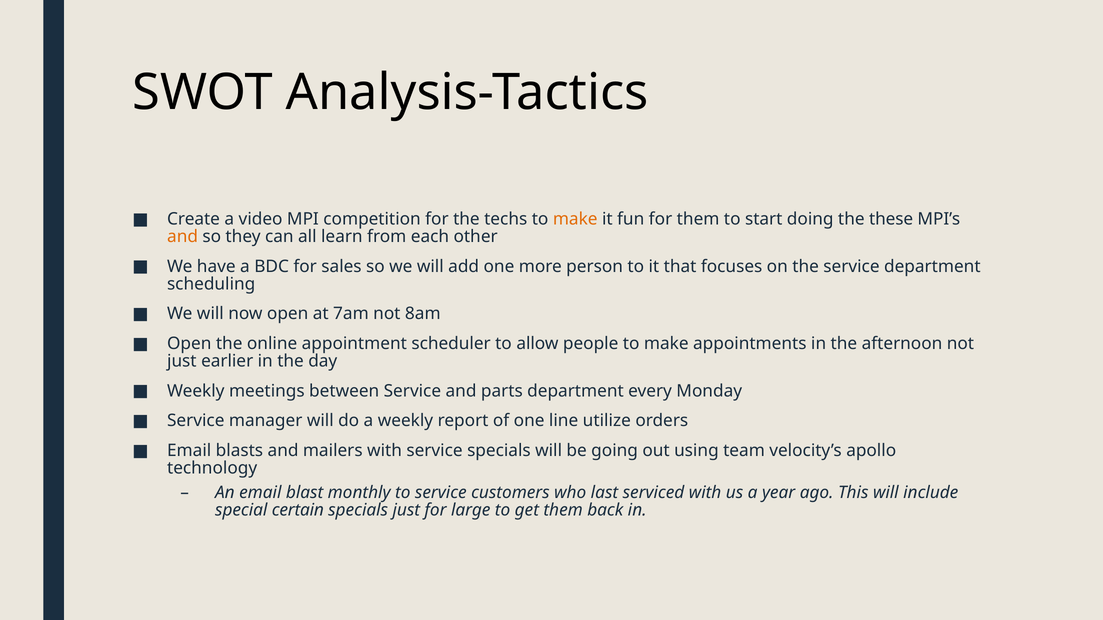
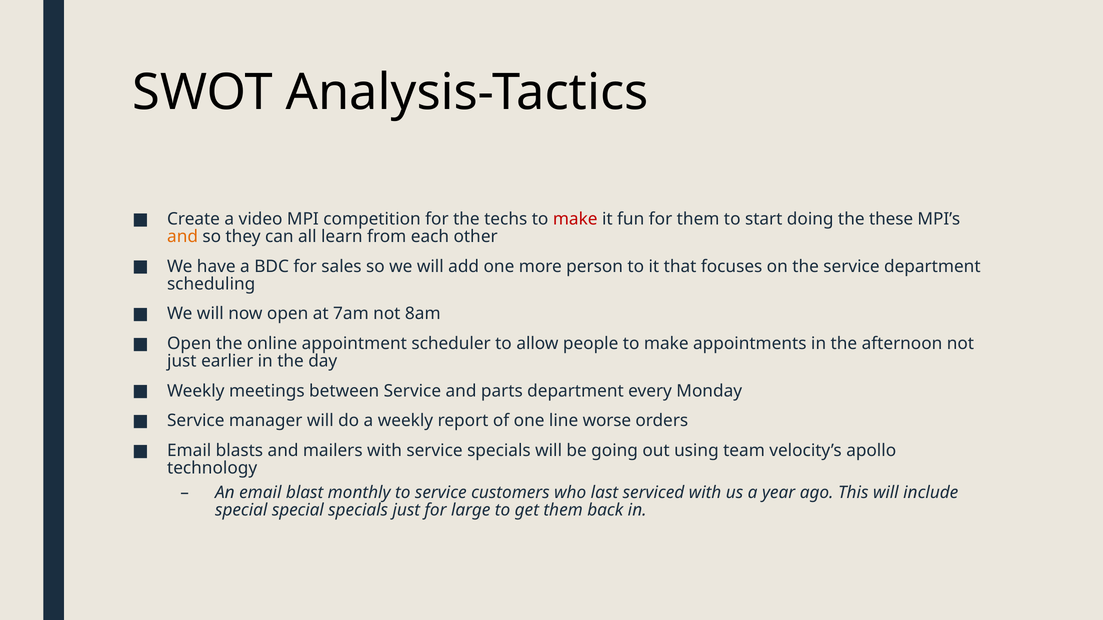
make colour: orange -> red (575, 219)
utilize: utilize -> worse (607, 421)
special certain: certain -> special (298, 511)
